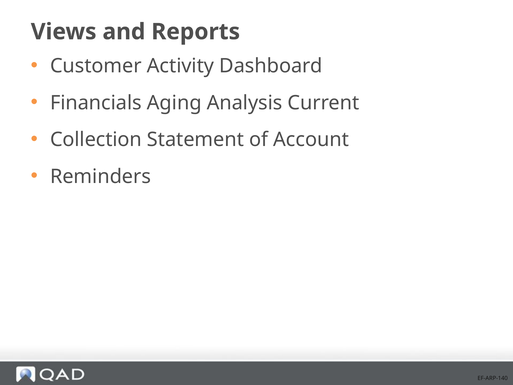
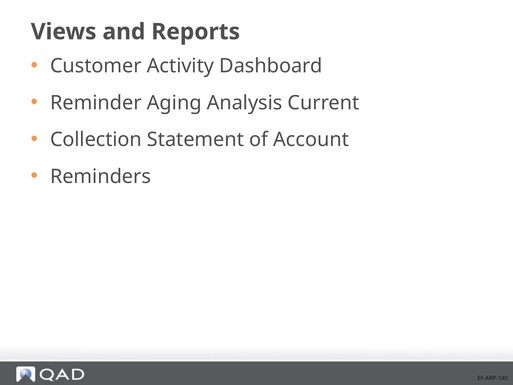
Financials: Financials -> Reminder (96, 103)
